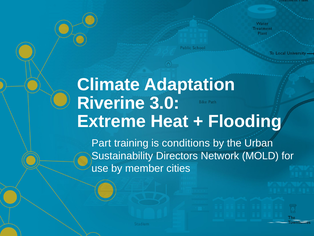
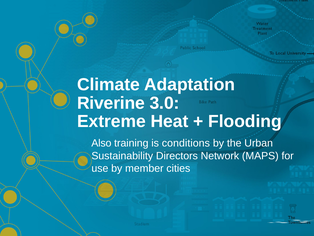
Part: Part -> Also (101, 143)
MOLD: MOLD -> MAPS (260, 156)
